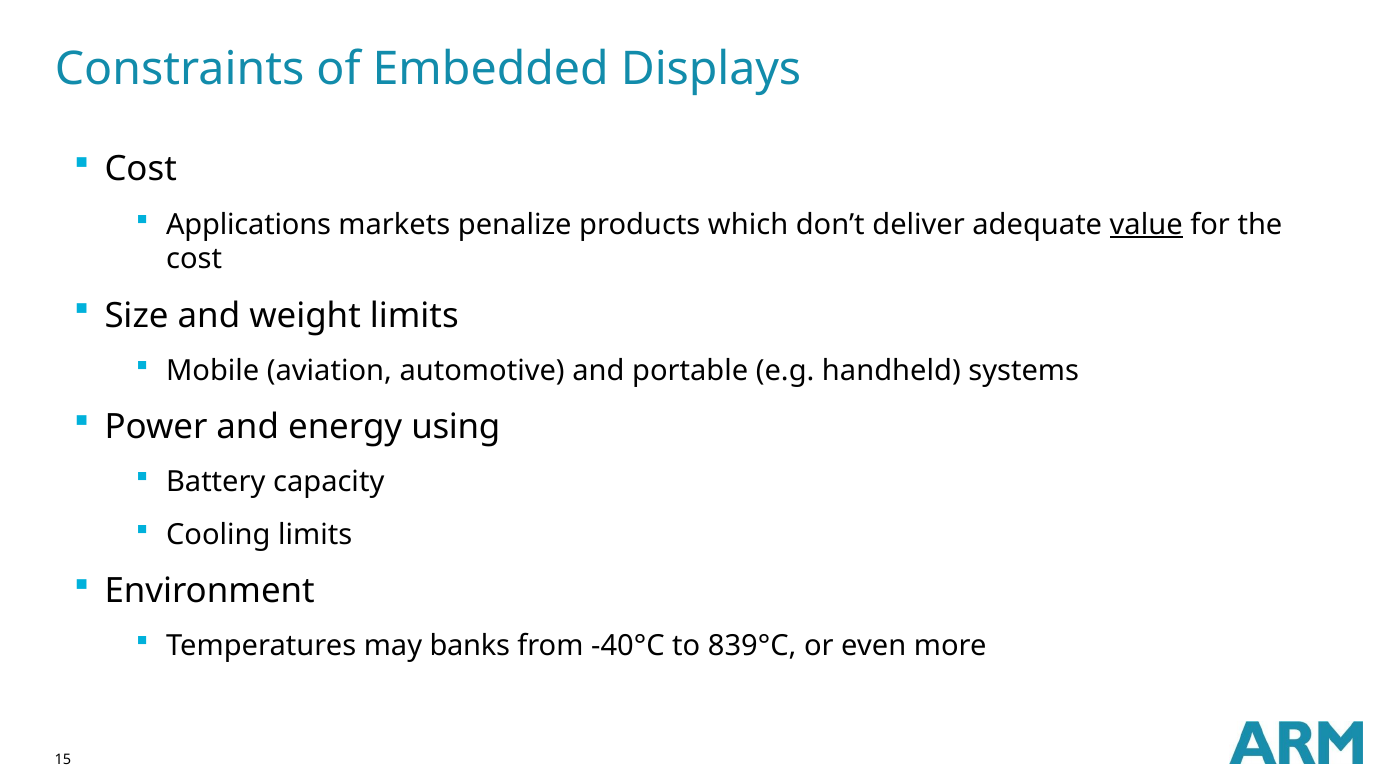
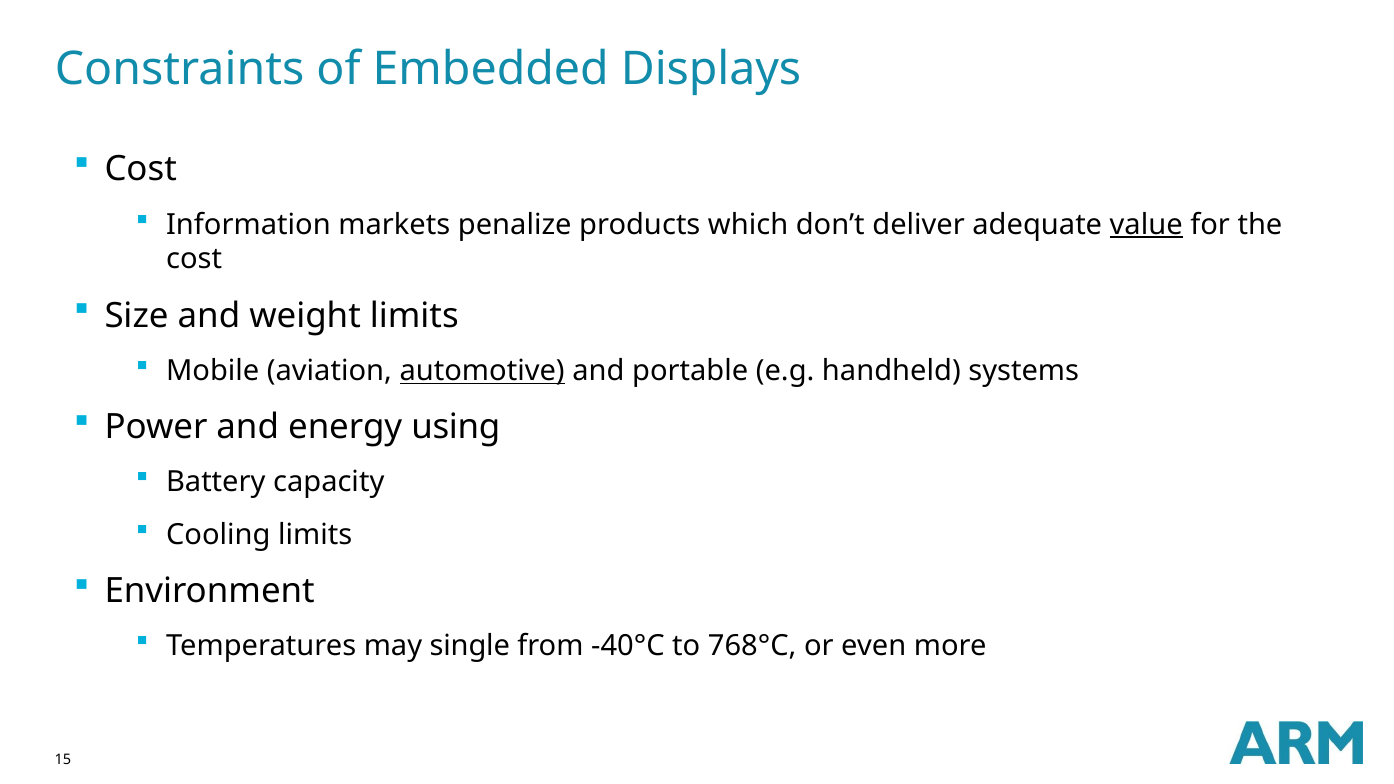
Applications: Applications -> Information (248, 225)
automotive underline: none -> present (482, 371)
banks: banks -> single (470, 646)
839°C: 839°C -> 768°C (752, 646)
